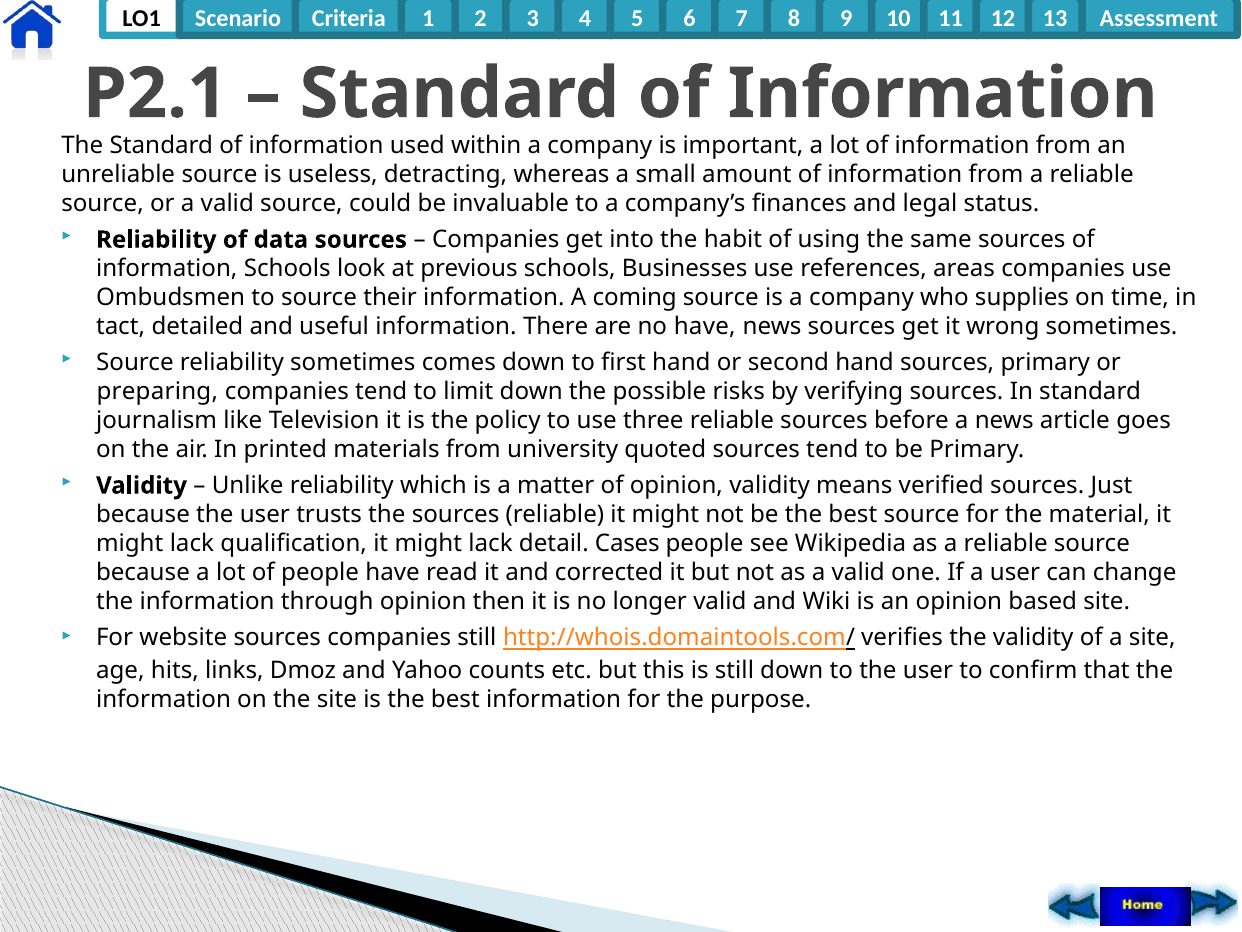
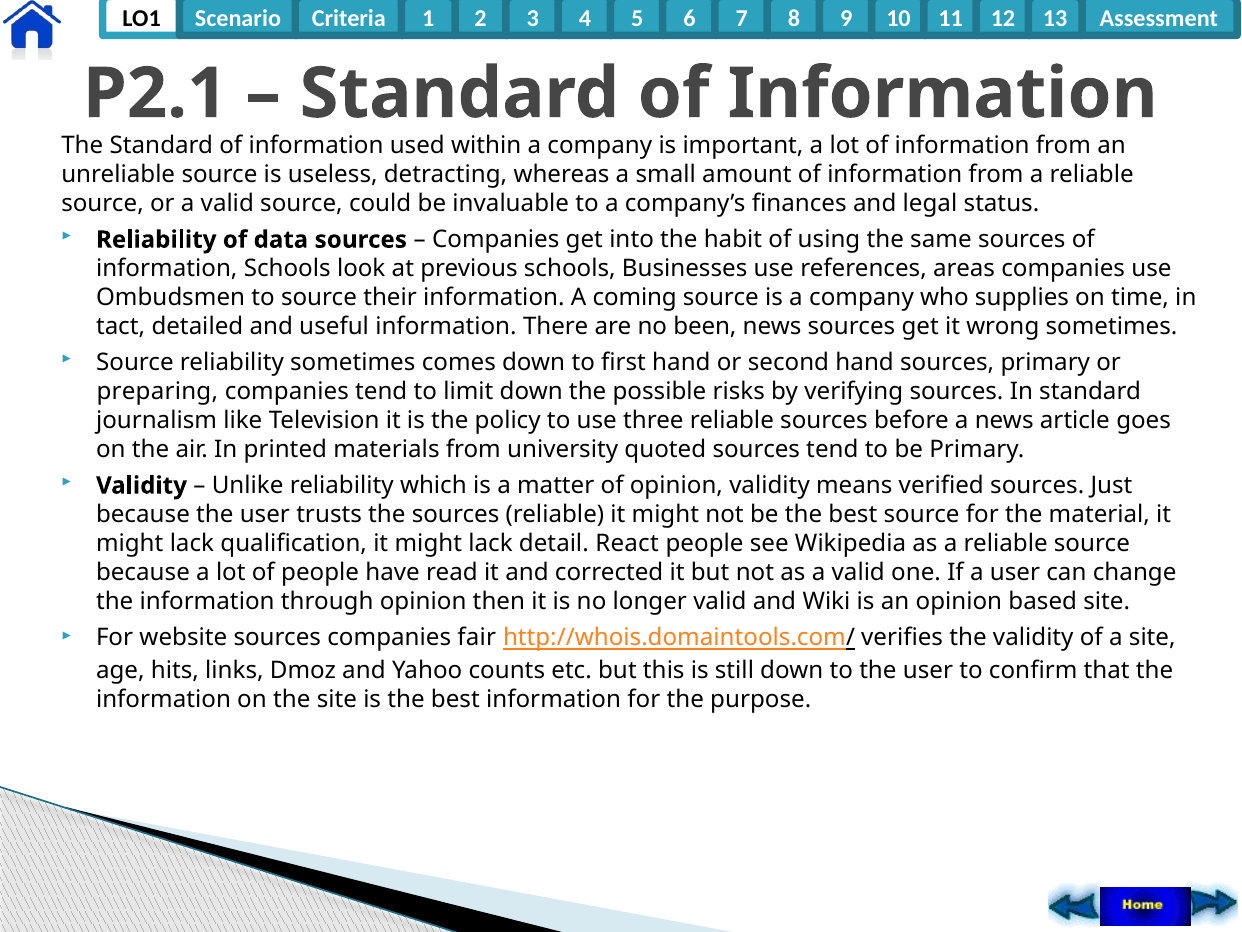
no have: have -> been (705, 327)
Cases: Cases -> React (627, 543)
companies still: still -> fair (477, 637)
